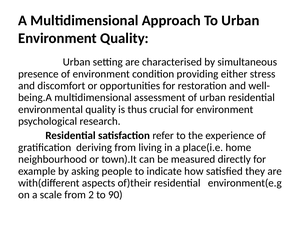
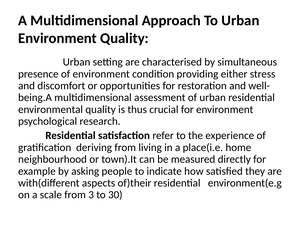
2: 2 -> 3 (91, 194)
90: 90 -> 30 (115, 194)
